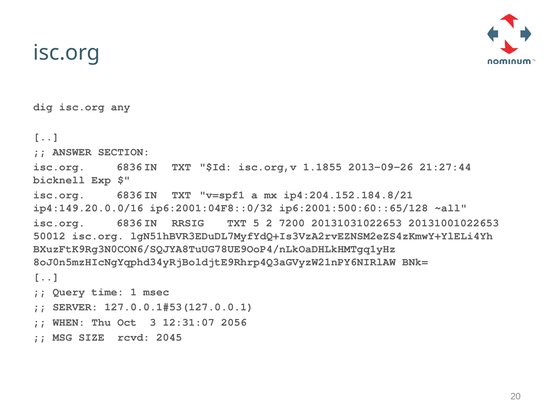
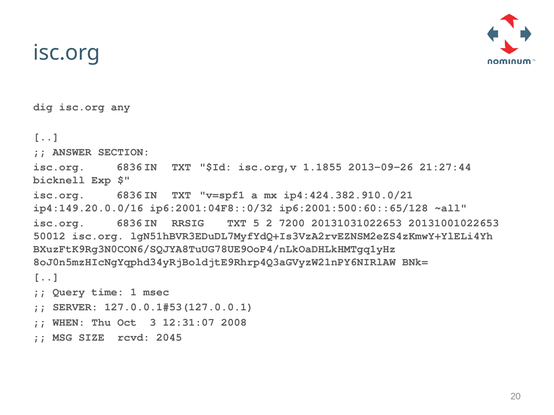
ip4:204.152.184.8/21: ip4:204.152.184.8/21 -> ip4:424.382.910.0/21 (348, 195)
2056: 2056 -> 2008 (234, 323)
